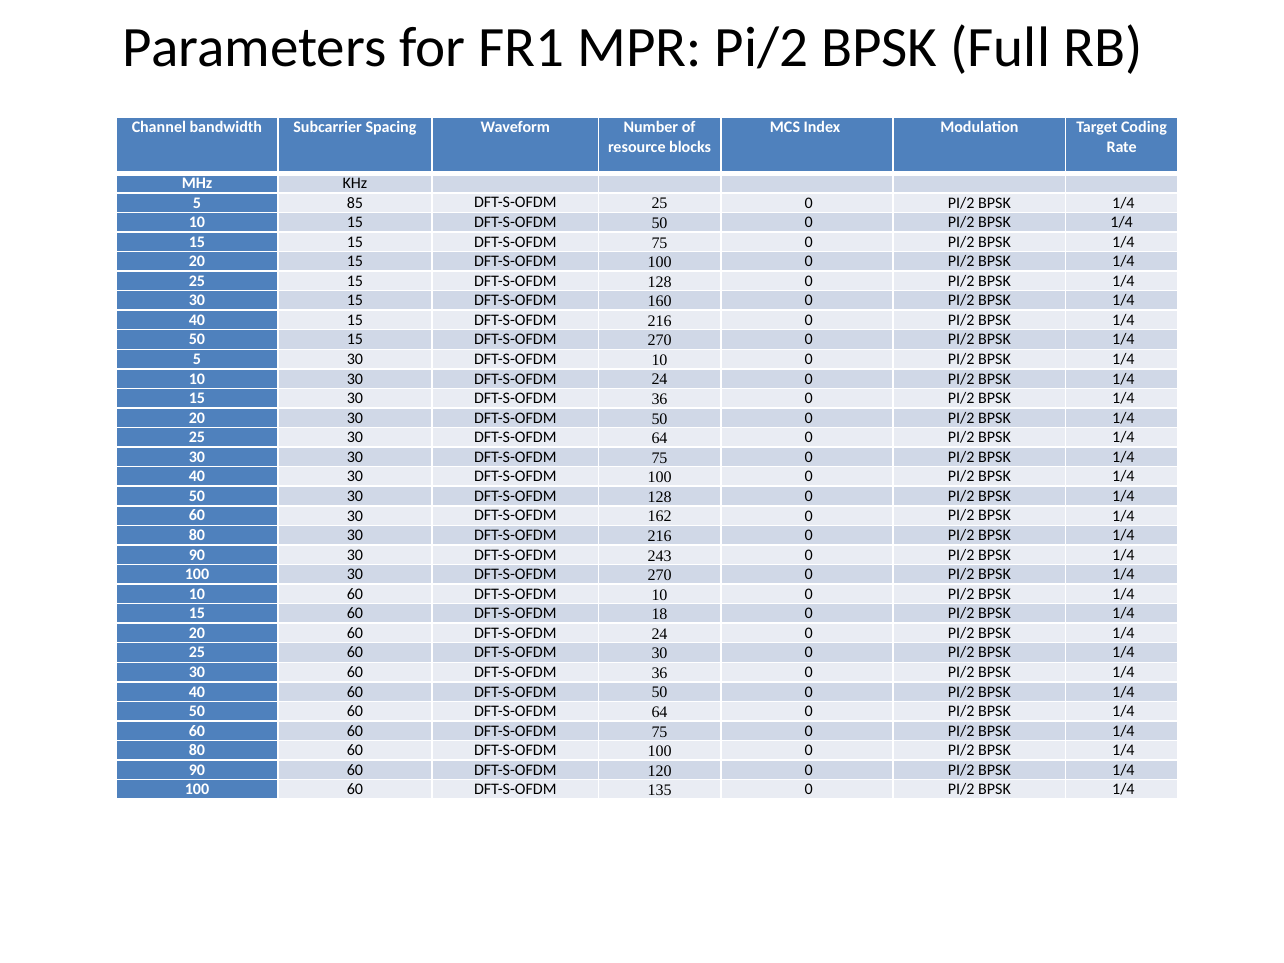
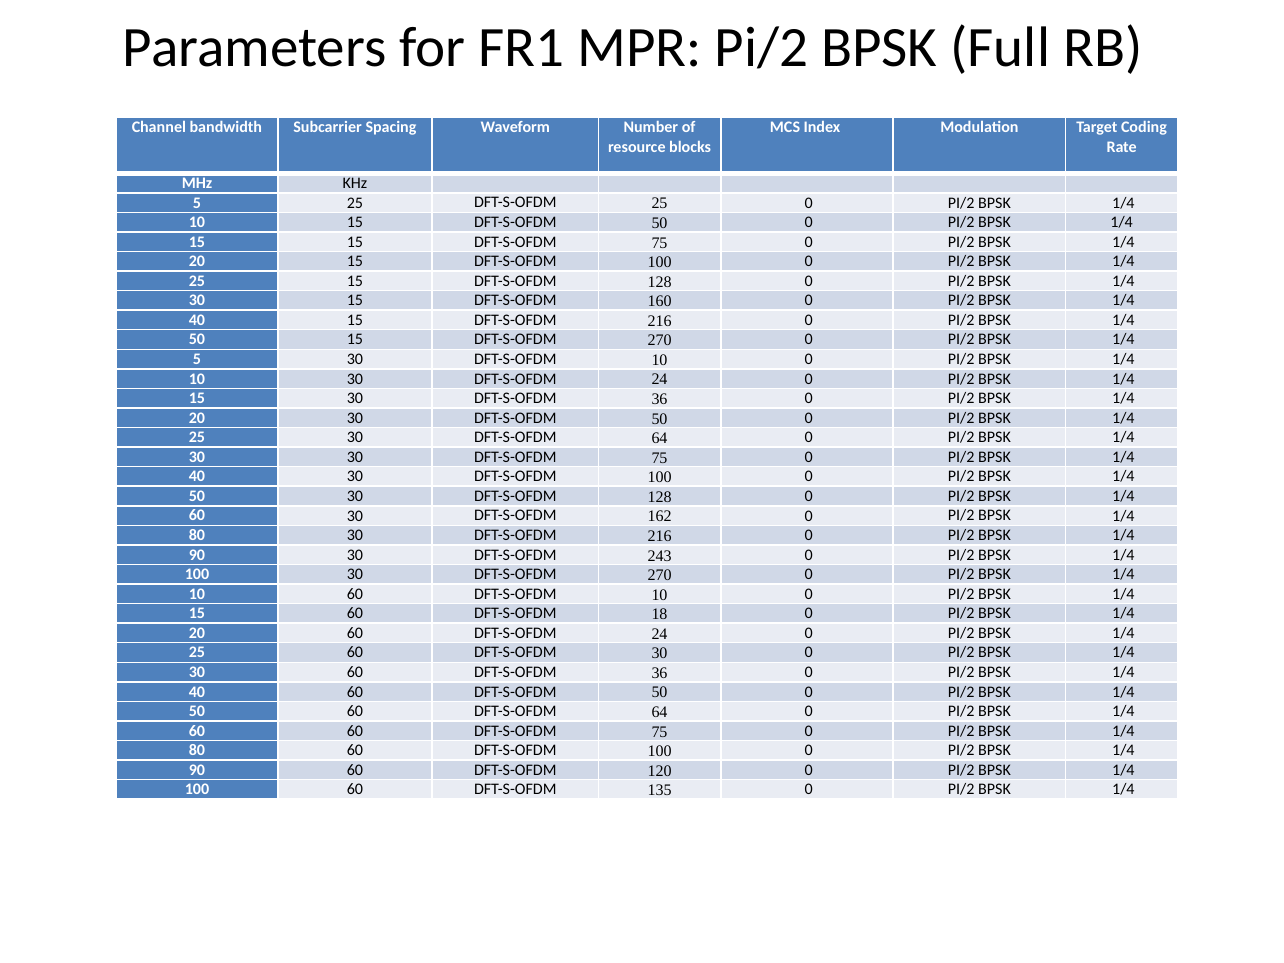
5 85: 85 -> 25 (355, 203)
